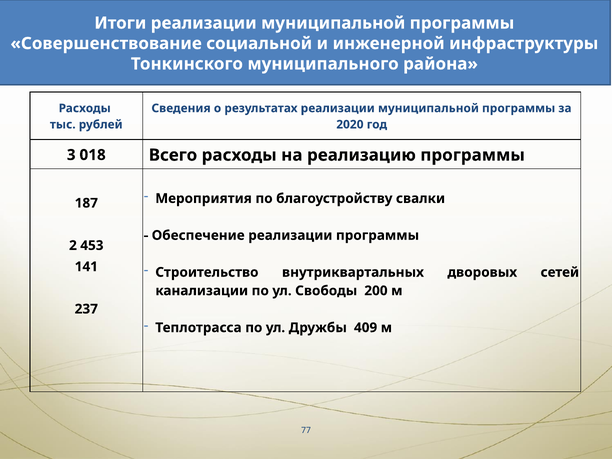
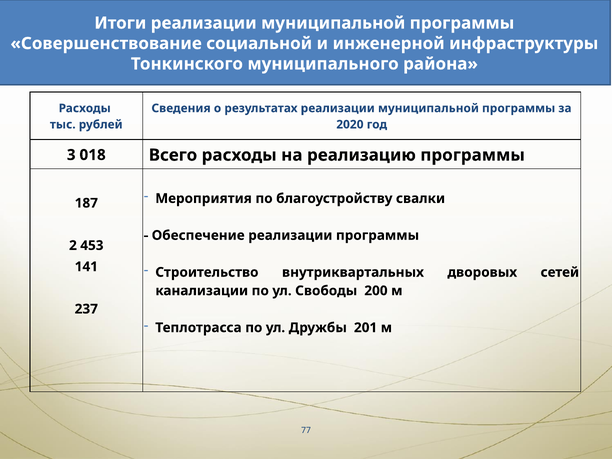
409: 409 -> 201 (366, 328)
